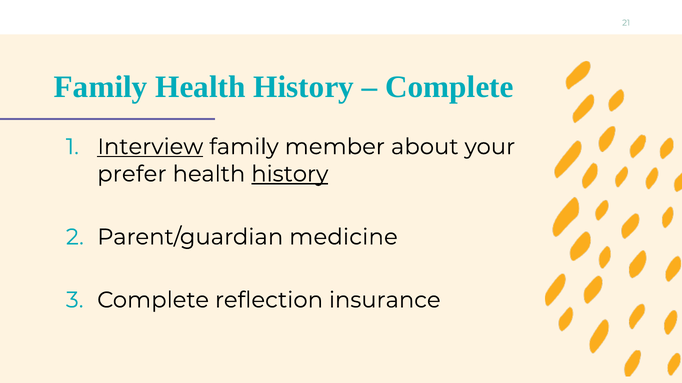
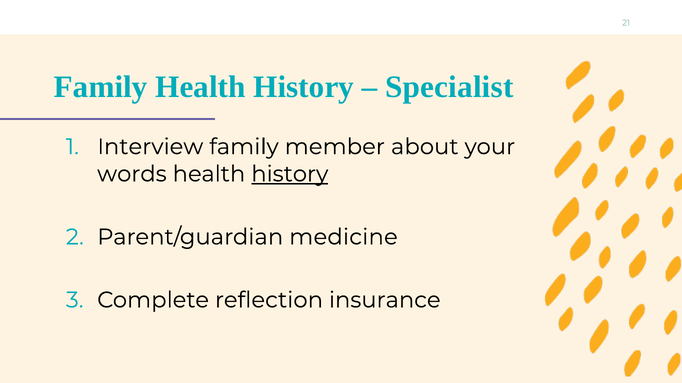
Complete: Complete -> Specialist (449, 87)
Interview underline: present -> none (150, 147)
prefer: prefer -> words (132, 174)
